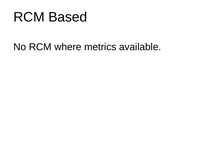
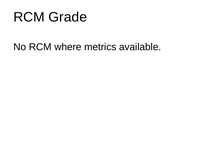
Based: Based -> Grade (68, 17)
